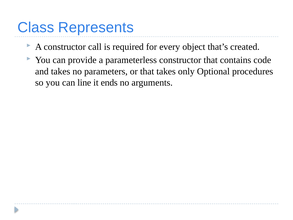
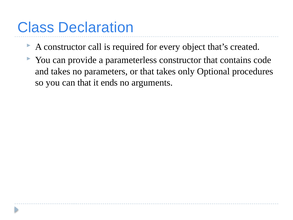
Represents: Represents -> Declaration (96, 27)
can line: line -> that (84, 82)
